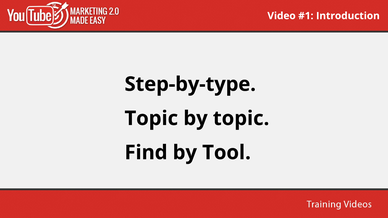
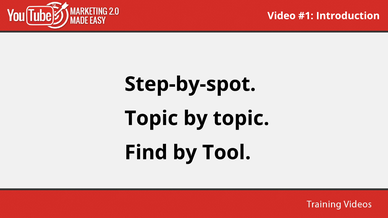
Step-by-type: Step-by-type -> Step-by-spot (190, 84)
